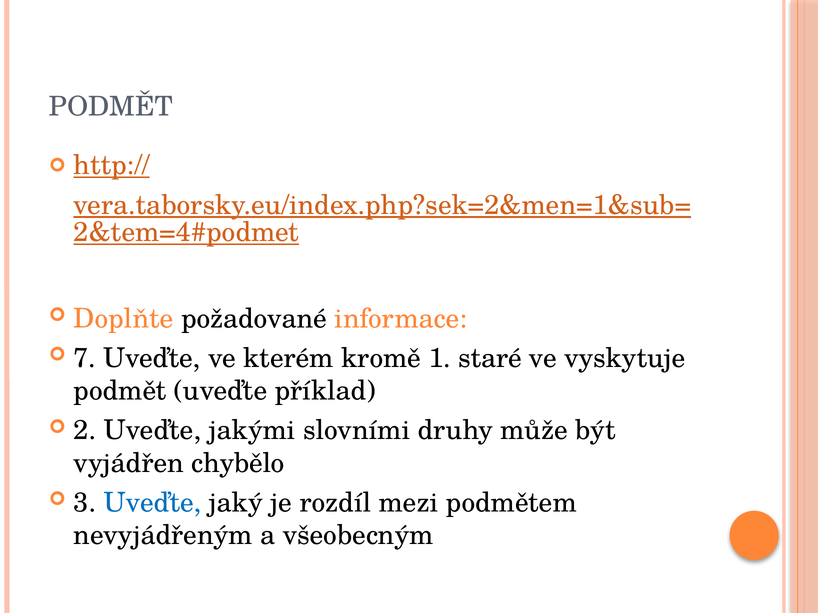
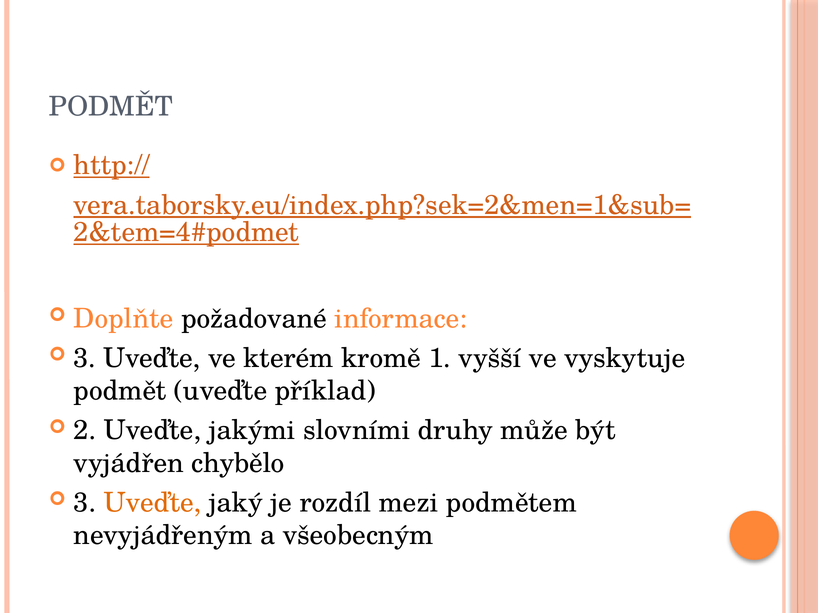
7: 7 -> 3 (85, 359)
staré: staré -> vyšší (490, 359)
Uveďte colour: blue -> orange (152, 503)
